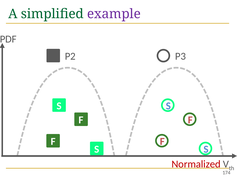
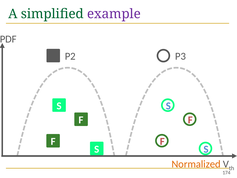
Normalized colour: red -> orange (196, 164)
